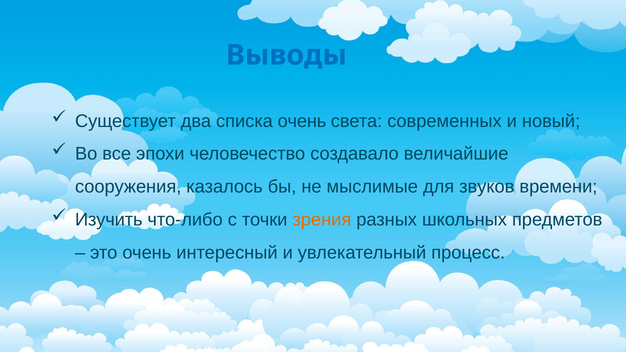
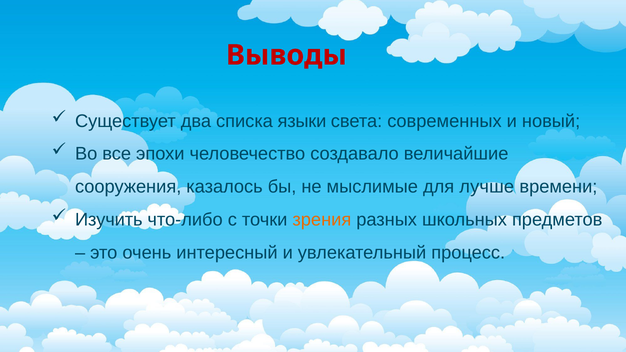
Выводы colour: blue -> red (286, 55)
списка очень: очень -> языки (302, 121)
звуков: звуков -> лучше (487, 187)
